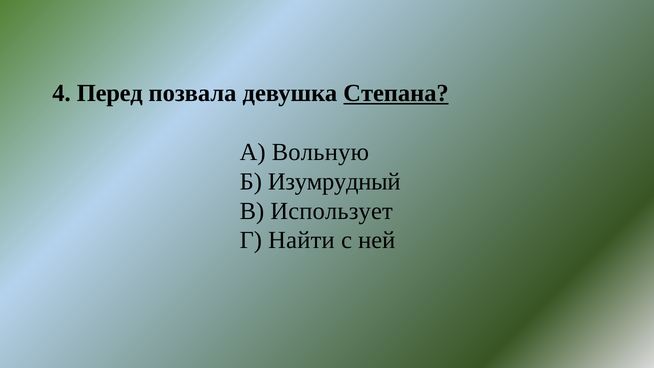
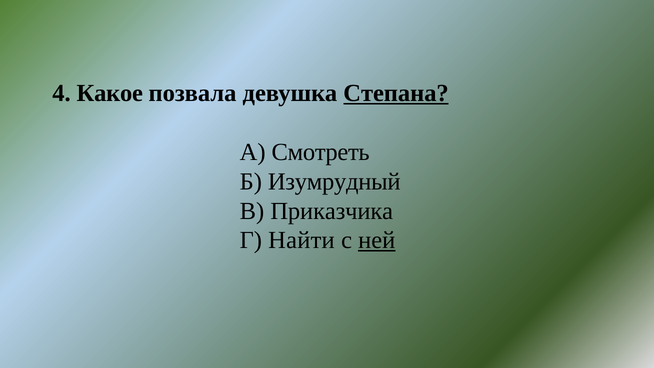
Перед: Перед -> Какое (110, 93)
Вольную: Вольную -> Смотреть (321, 152)
Использует: Использует -> Приказчика (332, 211)
ней underline: none -> present (377, 240)
